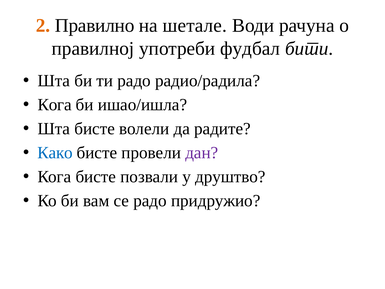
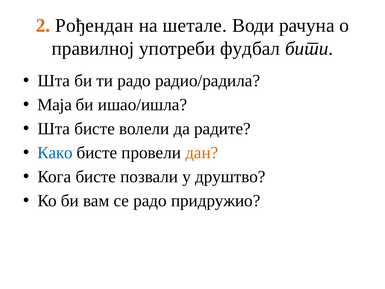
Правилно: Правилно -> Рођендан (94, 25)
Кога: Кога -> Маја (55, 105)
дан colour: purple -> orange (202, 153)
